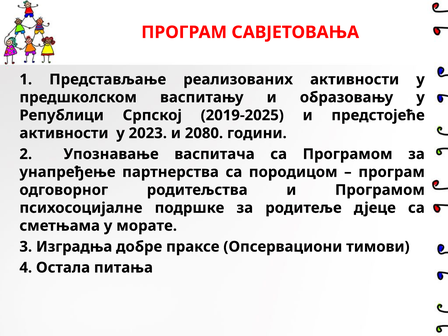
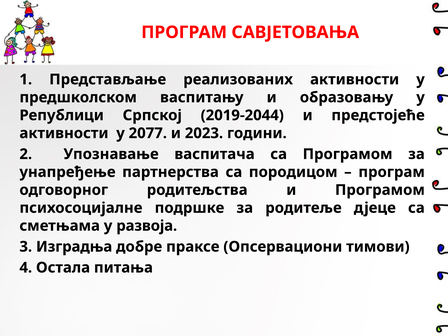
2019-2025: 2019-2025 -> 2019-2044 (242, 115)
2023: 2023 -> 2077 (148, 133)
2080: 2080 -> 2023 (204, 133)
морате: морате -> развоја (147, 226)
